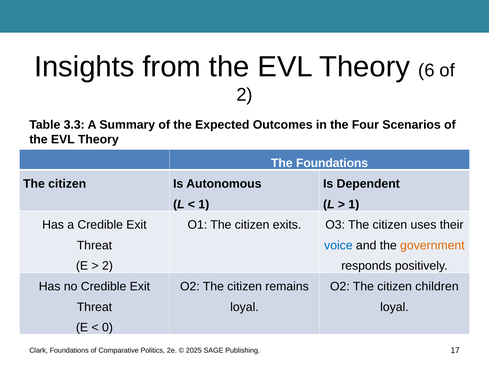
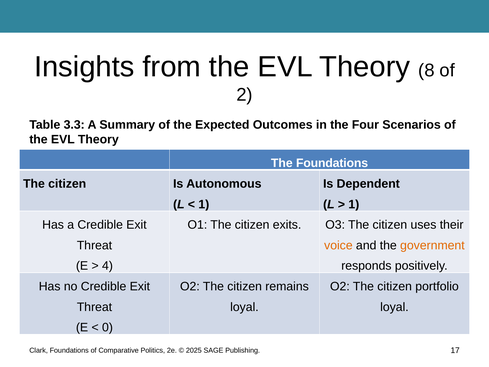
6: 6 -> 8 (426, 70)
voice colour: blue -> orange (338, 245)
2: 2 -> 4 (107, 266)
children: children -> portfolio (437, 286)
